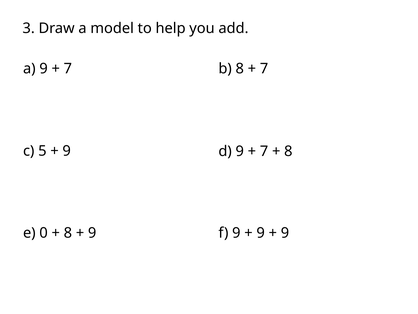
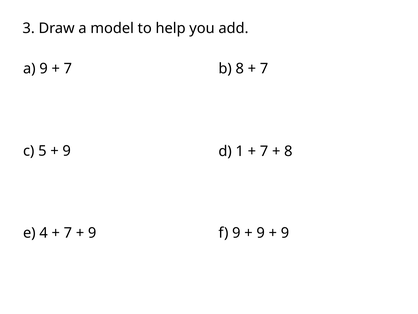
d 9: 9 -> 1 (240, 151)
0: 0 -> 4 (44, 233)
8: 8 -> 7 (68, 233)
